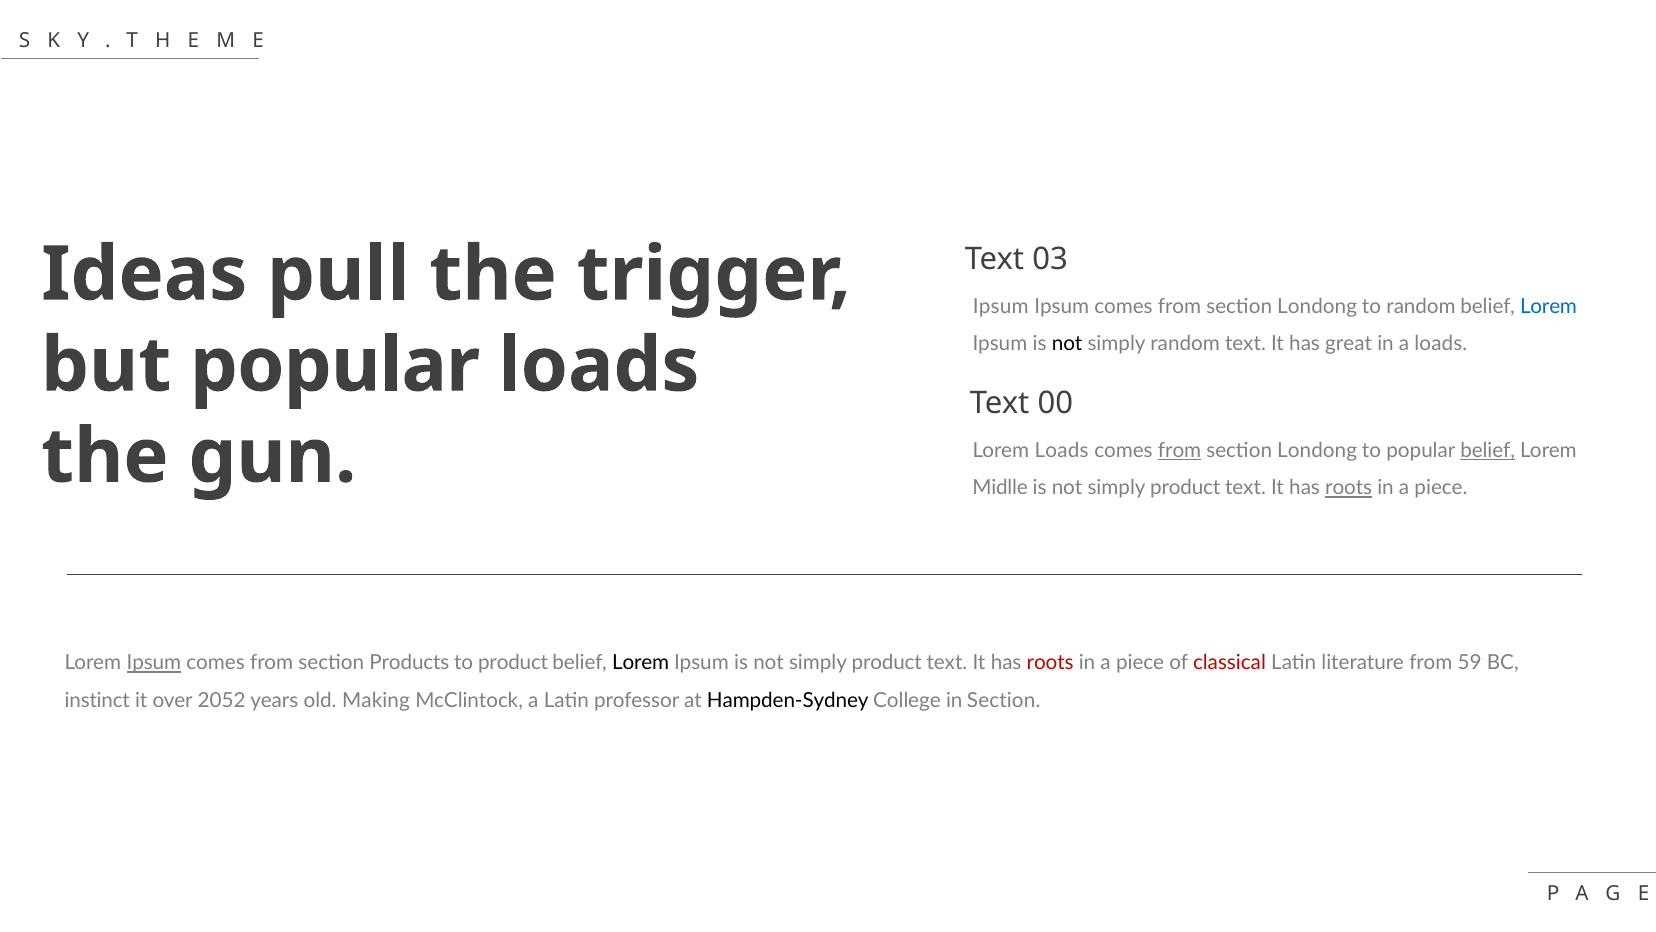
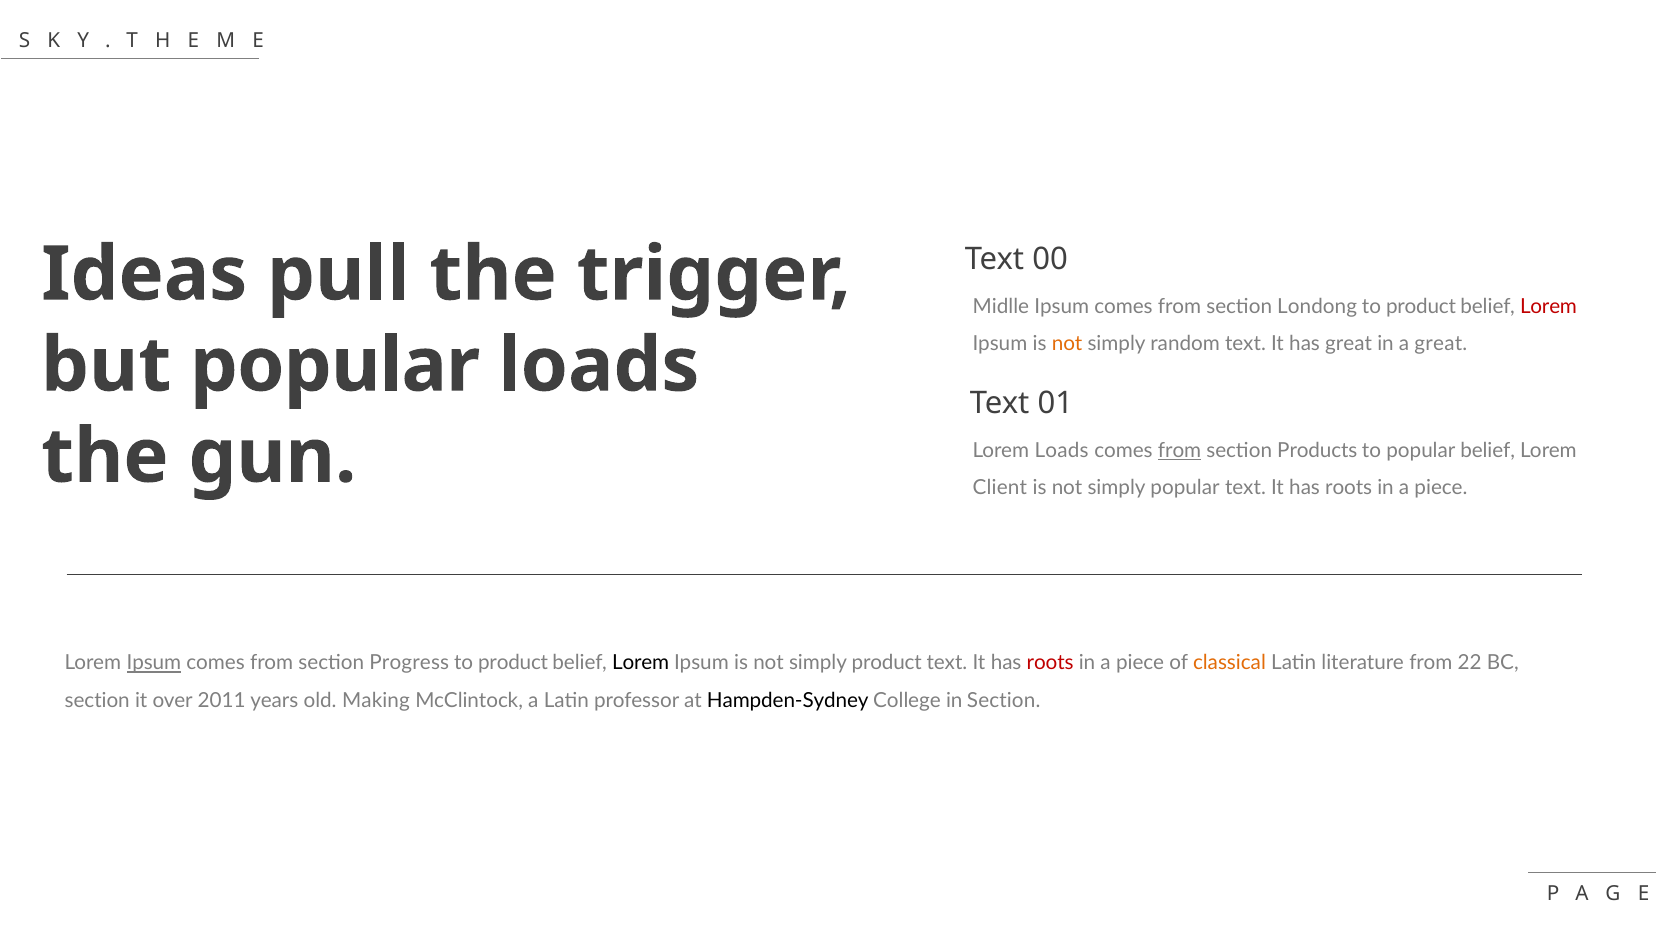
03: 03 -> 00 (1050, 259)
Ipsum: Ipsum -> Midlle (1001, 307)
random: random -> product (1421, 307)
Lorem colour: blue -> red (1549, 307)
not colour: black -> orange (1067, 344)
a loads: loads -> great (1441, 344)
00: 00 -> 01 (1055, 403)
Londong: Londong -> Products (1317, 450)
belief underline: present -> none (1488, 450)
Midlle: Midlle -> Client (1000, 488)
product: product -> popular (1185, 488)
roots underline: present -> none (1349, 488)
Products: Products -> Progress (409, 663)
classical colour: red -> orange (1229, 663)
59: 59 -> 22 (1470, 663)
instinct: instinct -> section (97, 700)
2052: 2052 -> 2011 (222, 700)
